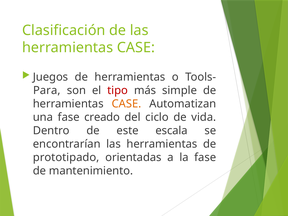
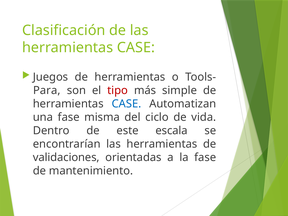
CASE colour: orange -> blue (126, 104)
creado: creado -> misma (102, 117)
prototipado: prototipado -> validaciones (66, 157)
